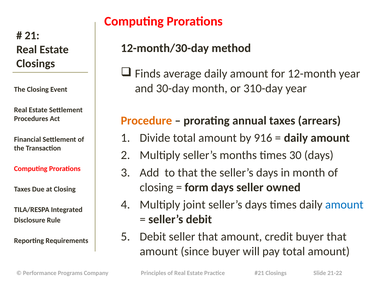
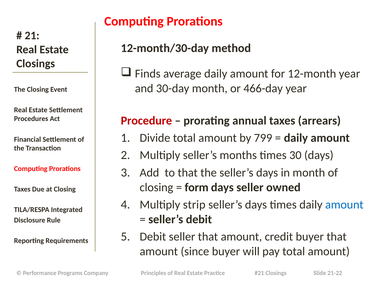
310-day: 310-day -> 466-day (263, 88)
Procedure colour: orange -> red (146, 121)
916: 916 -> 799 (263, 138)
joint: joint -> strip (194, 204)
